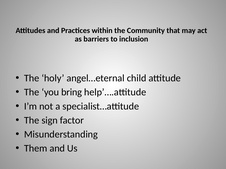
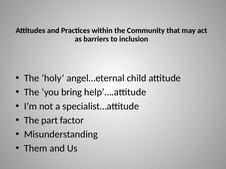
sign: sign -> part (50, 121)
